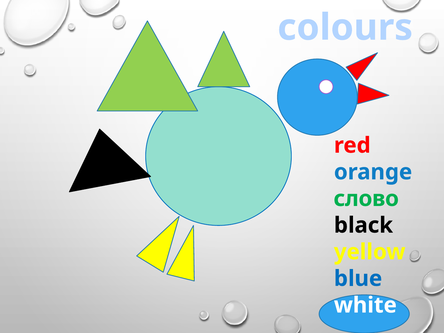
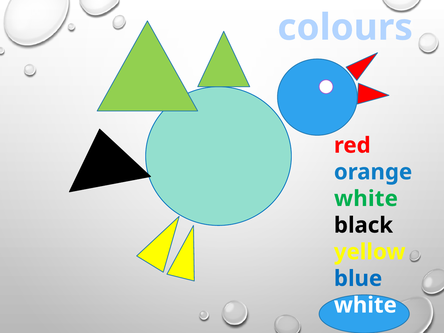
слово: слово -> white (366, 199)
